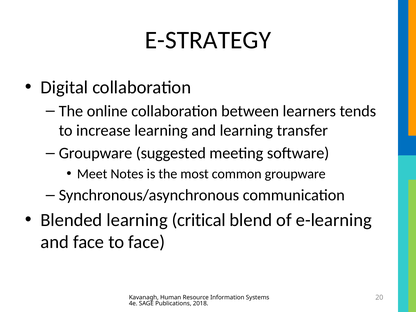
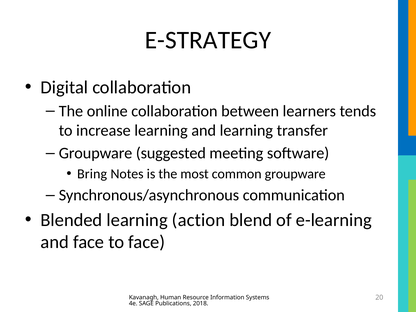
Meet: Meet -> Bring (92, 174)
critical: critical -> action (199, 220)
